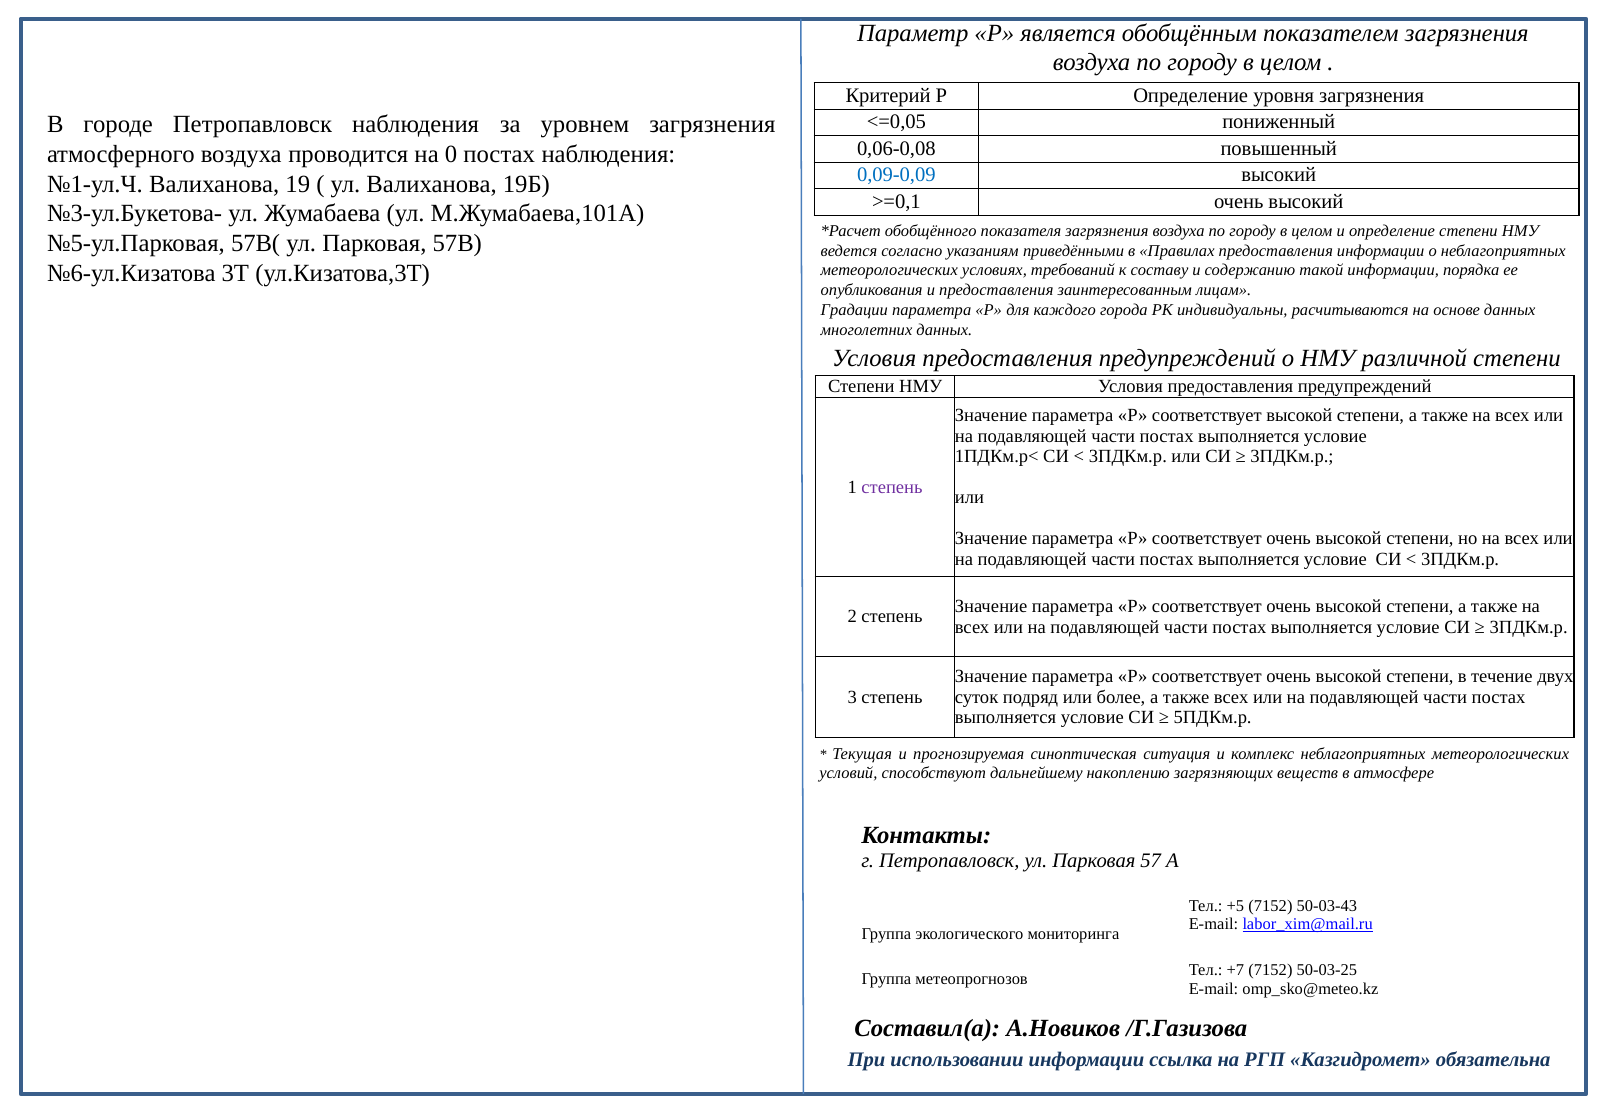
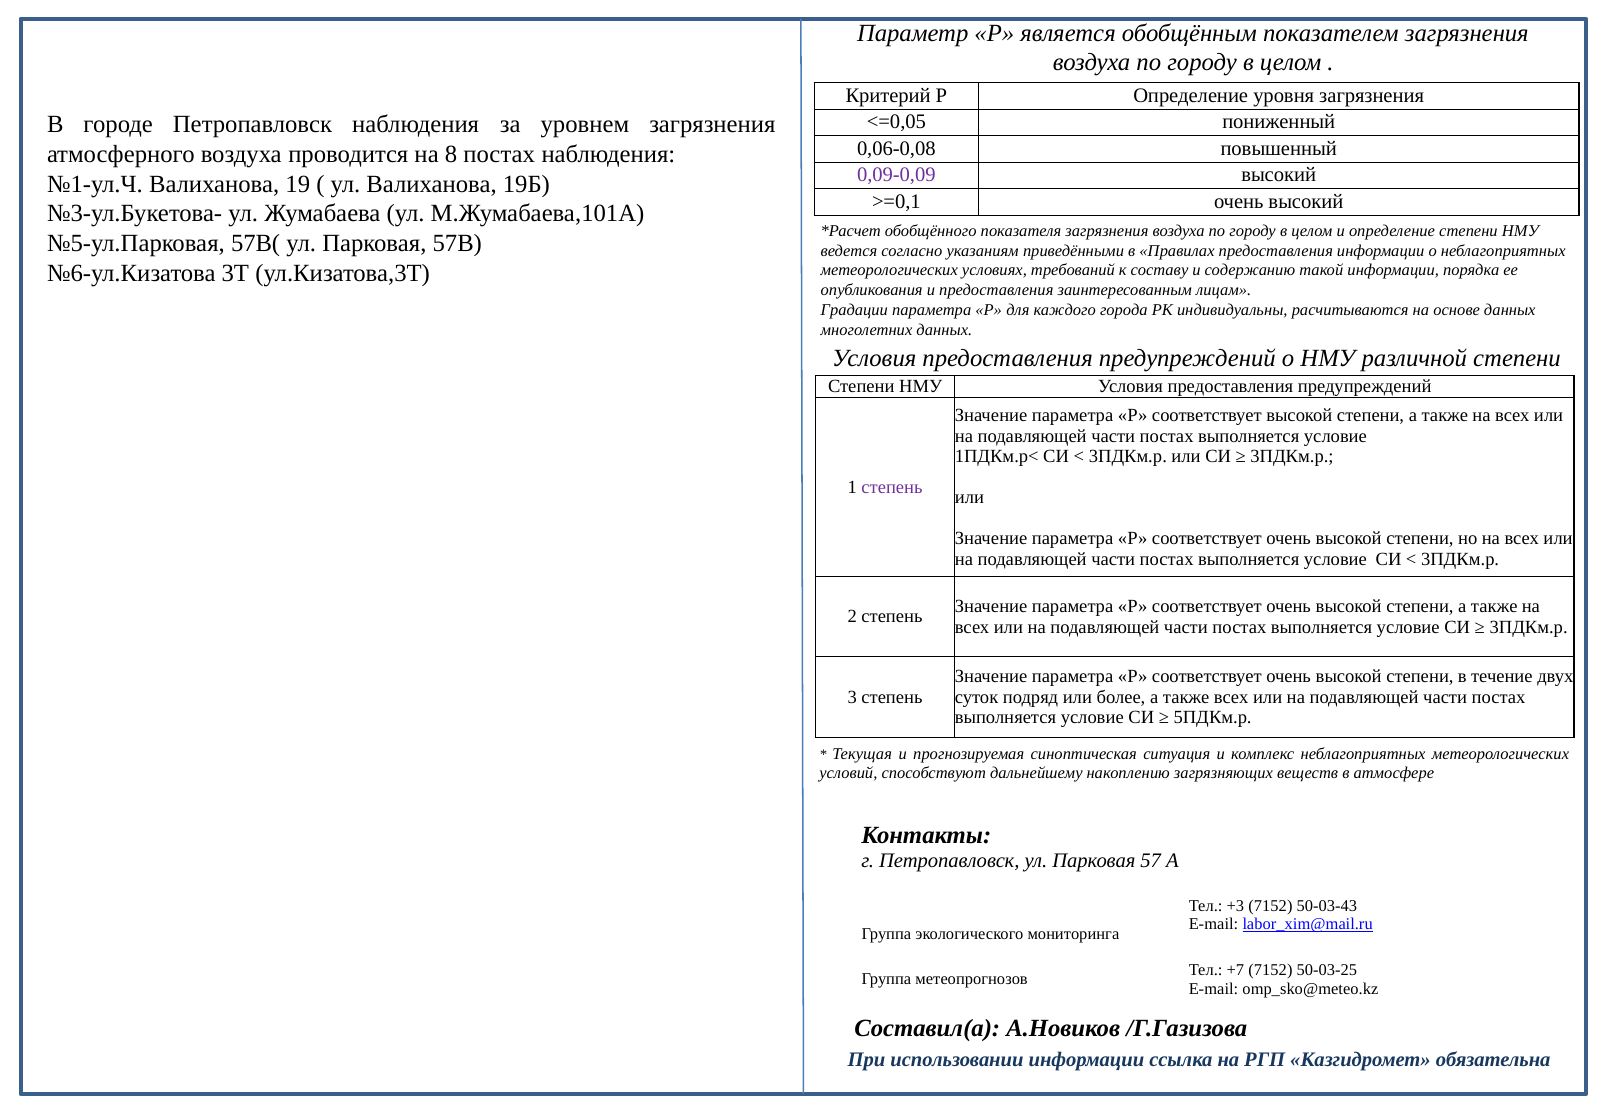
0: 0 -> 8 (451, 154)
0,09-0,09 colour: blue -> purple (896, 175)
+5: +5 -> +3 (1235, 906)
